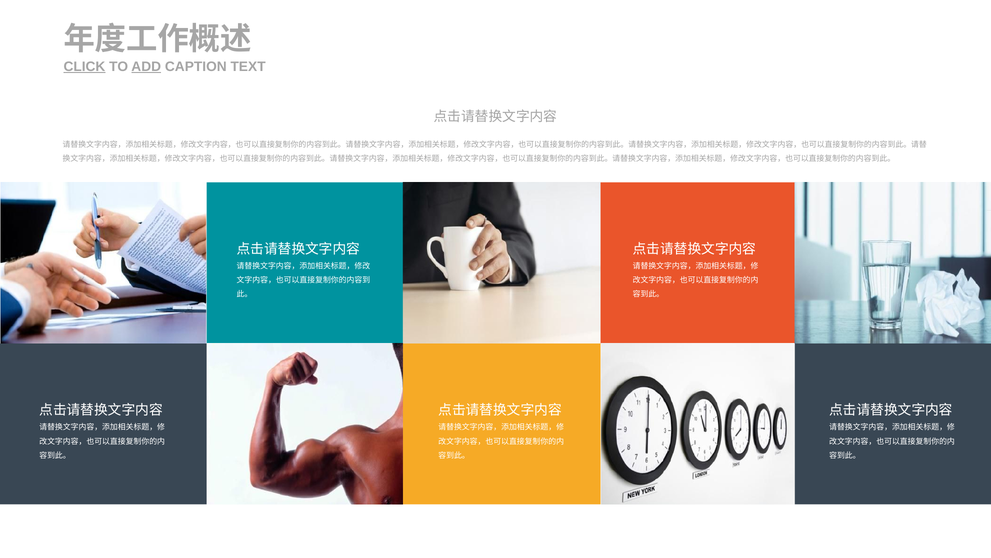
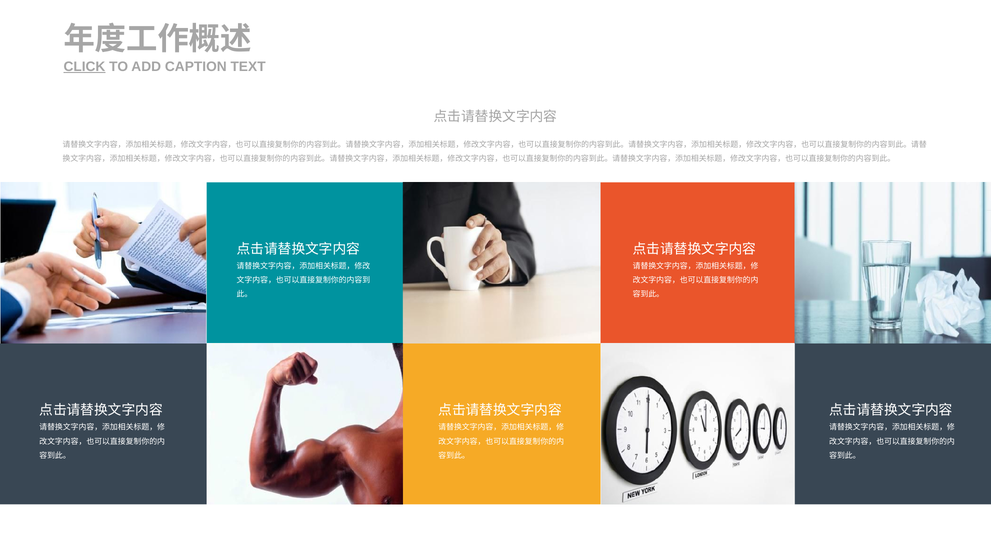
ADD underline: present -> none (146, 67)
